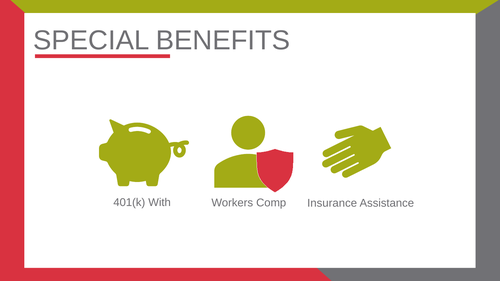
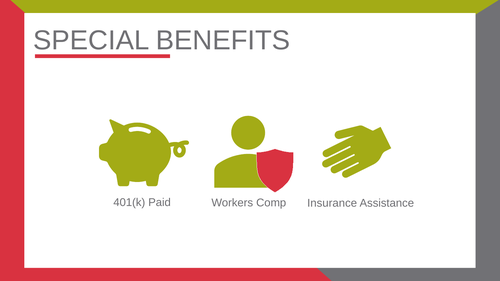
With: With -> Paid (160, 203)
